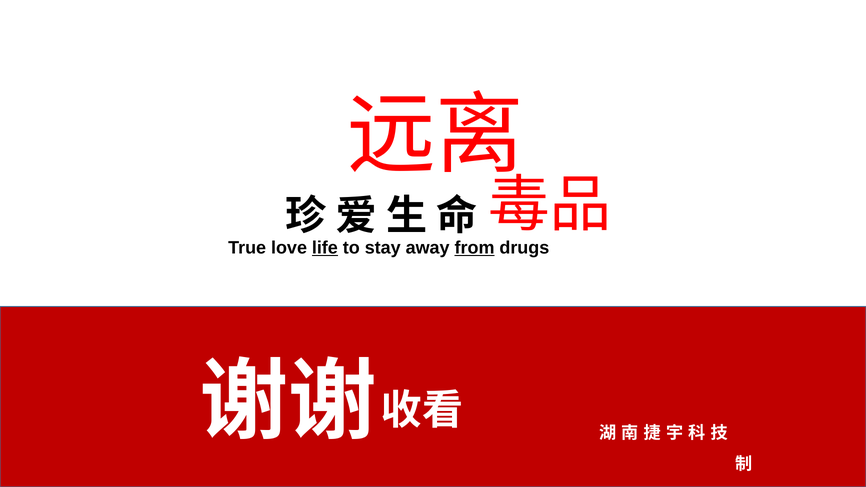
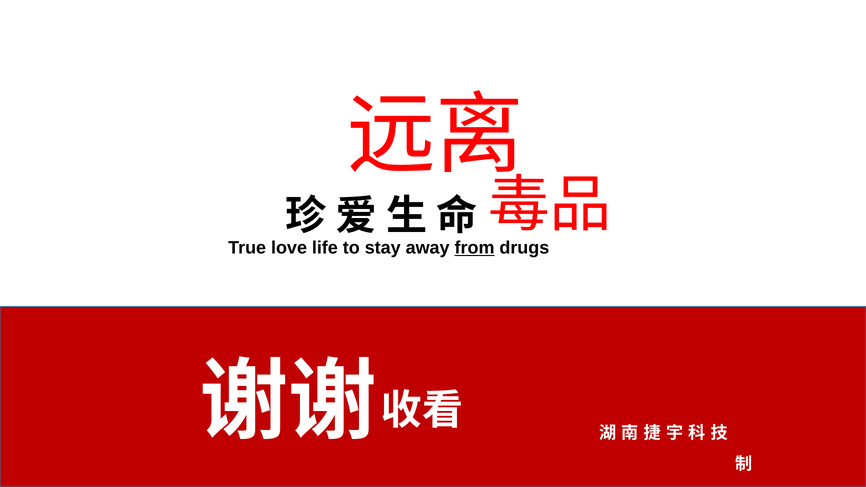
life underline: present -> none (325, 248)
